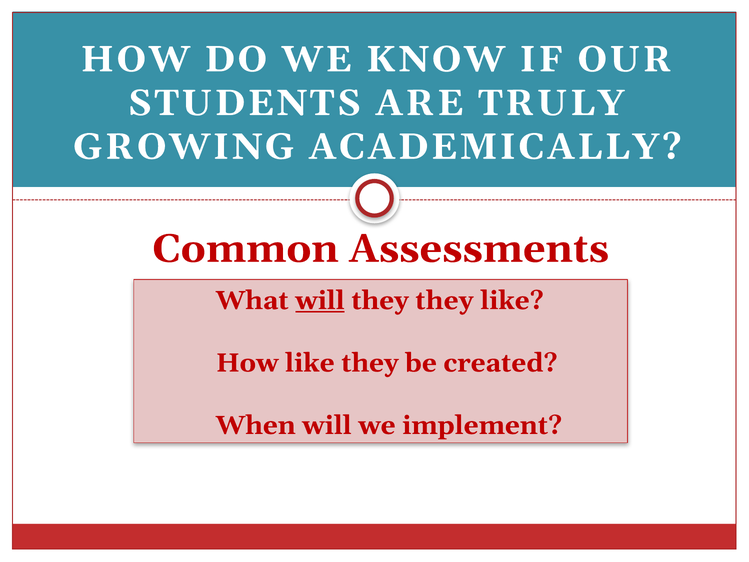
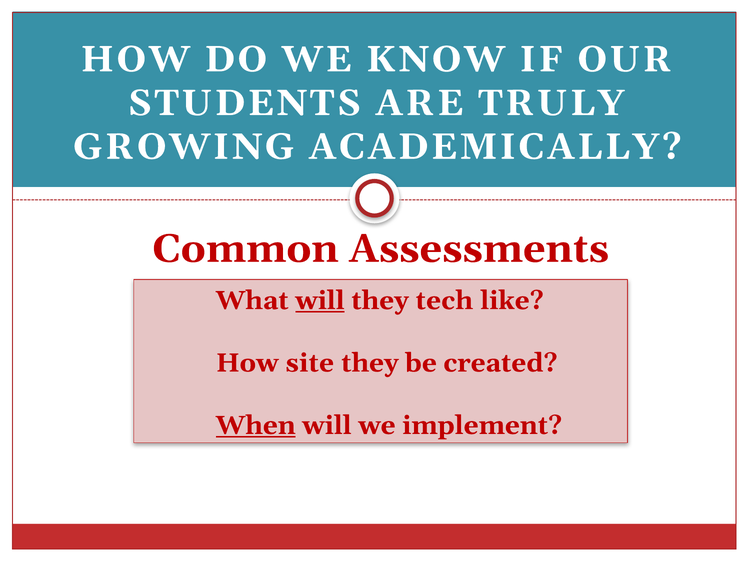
they they: they -> tech (444, 300)
How like: like -> site (310, 363)
When underline: none -> present (256, 425)
